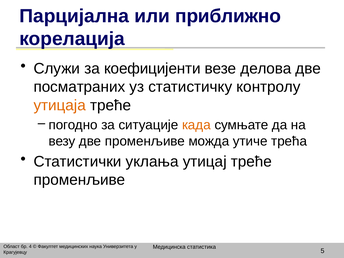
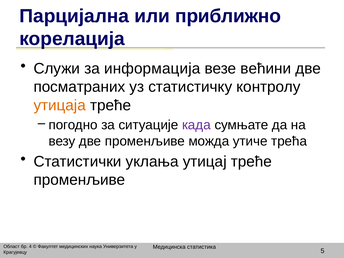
коефицијенти: коефицијенти -> информација (152, 69)
делова: делова -> већини (266, 69)
када colour: orange -> purple (196, 125)
